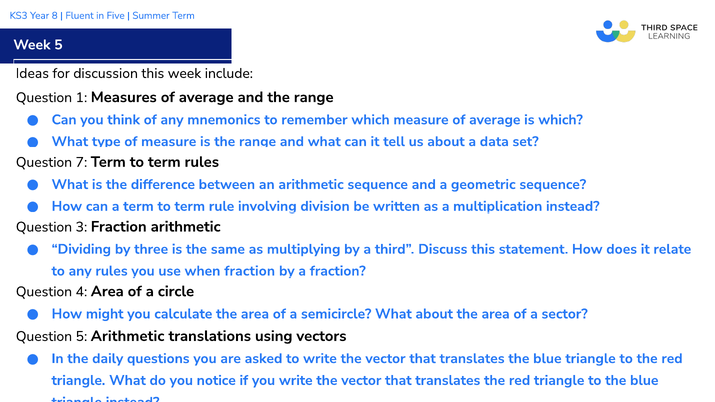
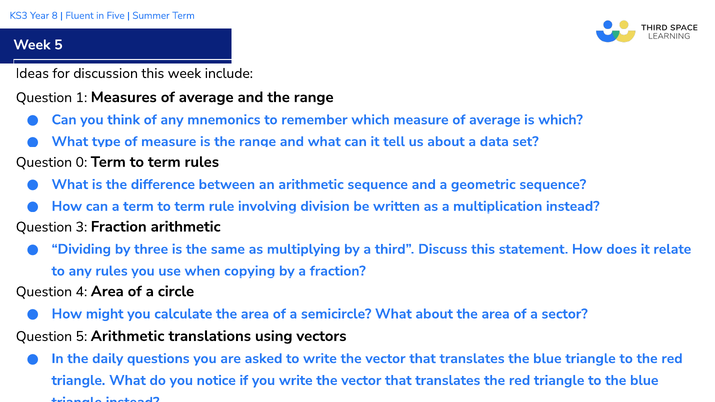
7: 7 -> 0 (81, 162)
when fraction: fraction -> copying (250, 271)
